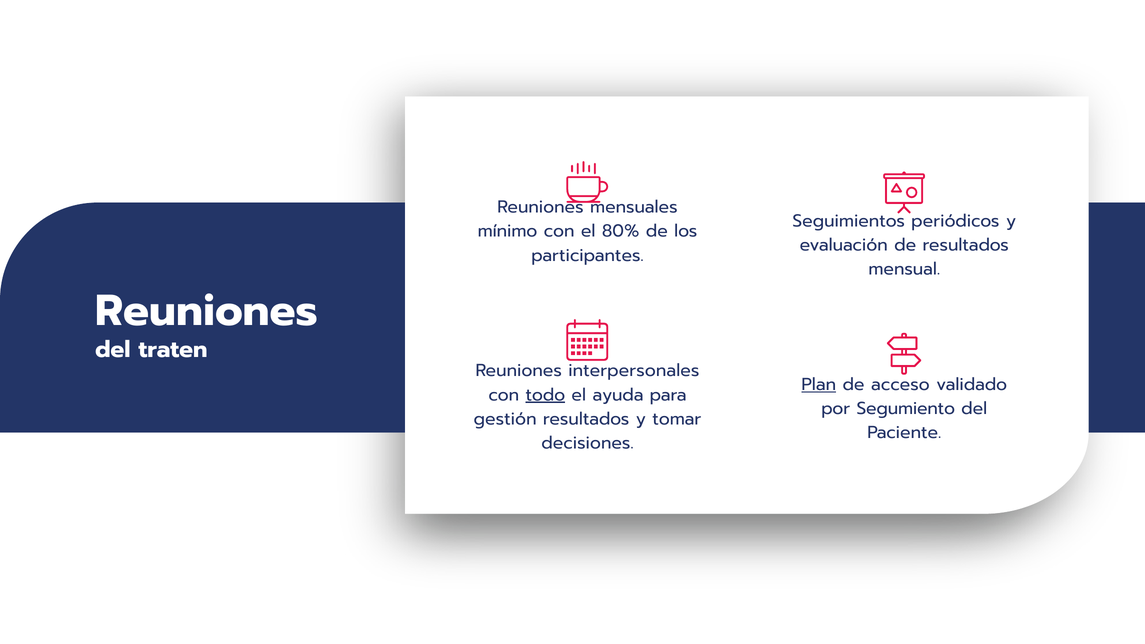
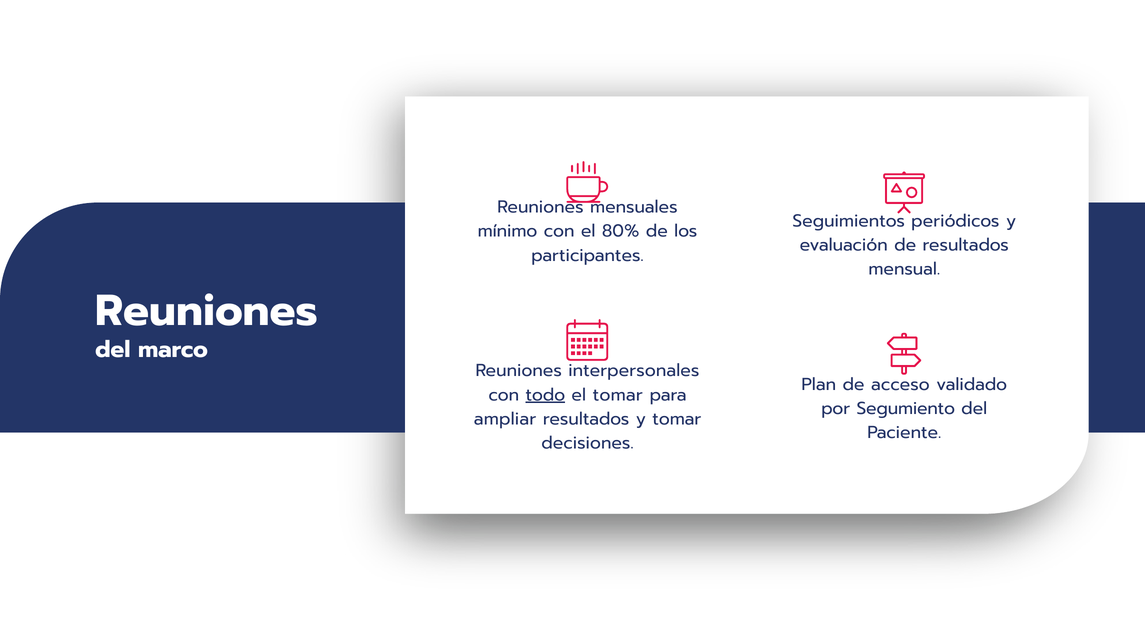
traten: traten -> marco (173, 349)
Plan underline: present -> none (819, 384)
el ayuda: ayuda -> tomar (618, 395)
gestión: gestión -> ampliar (505, 419)
